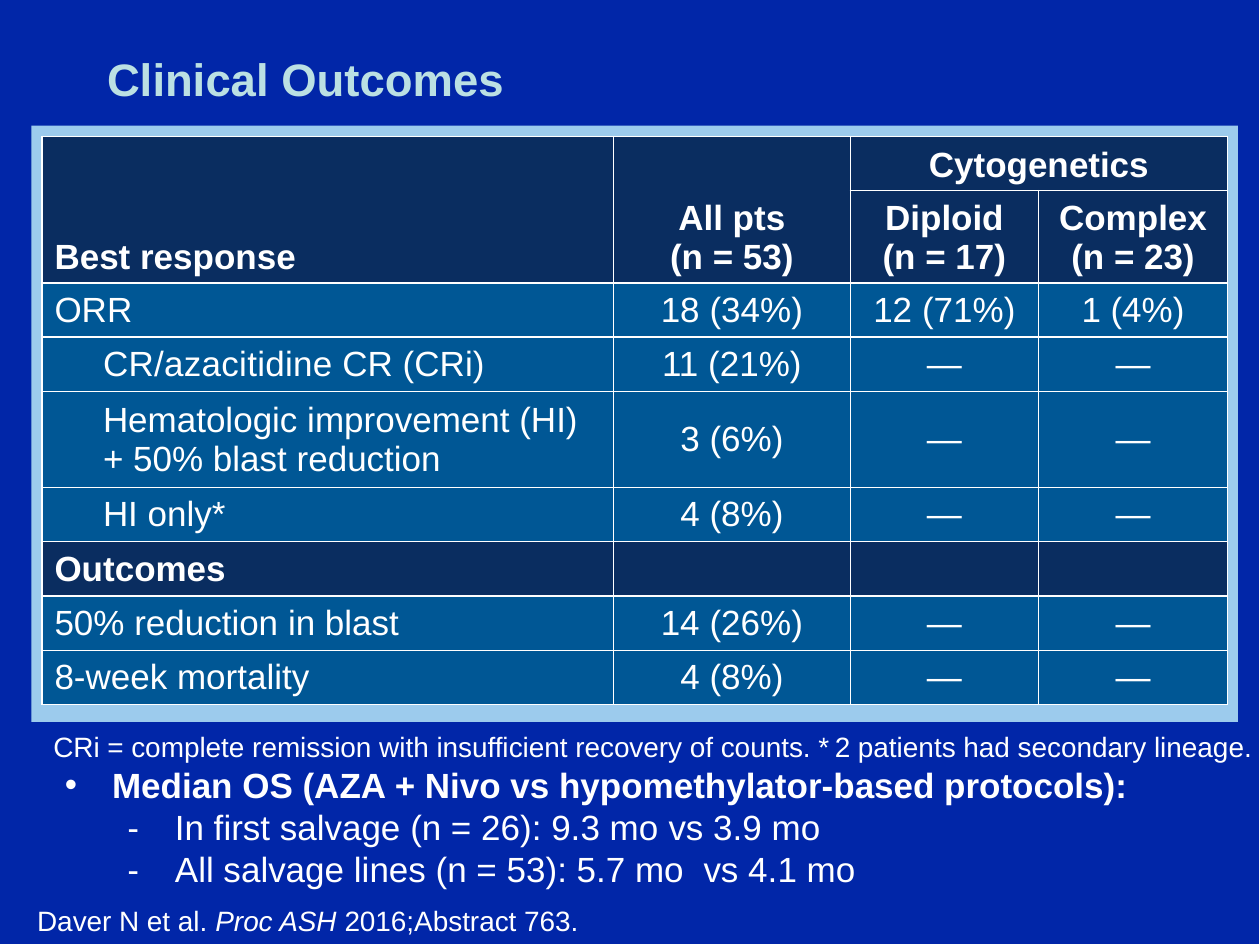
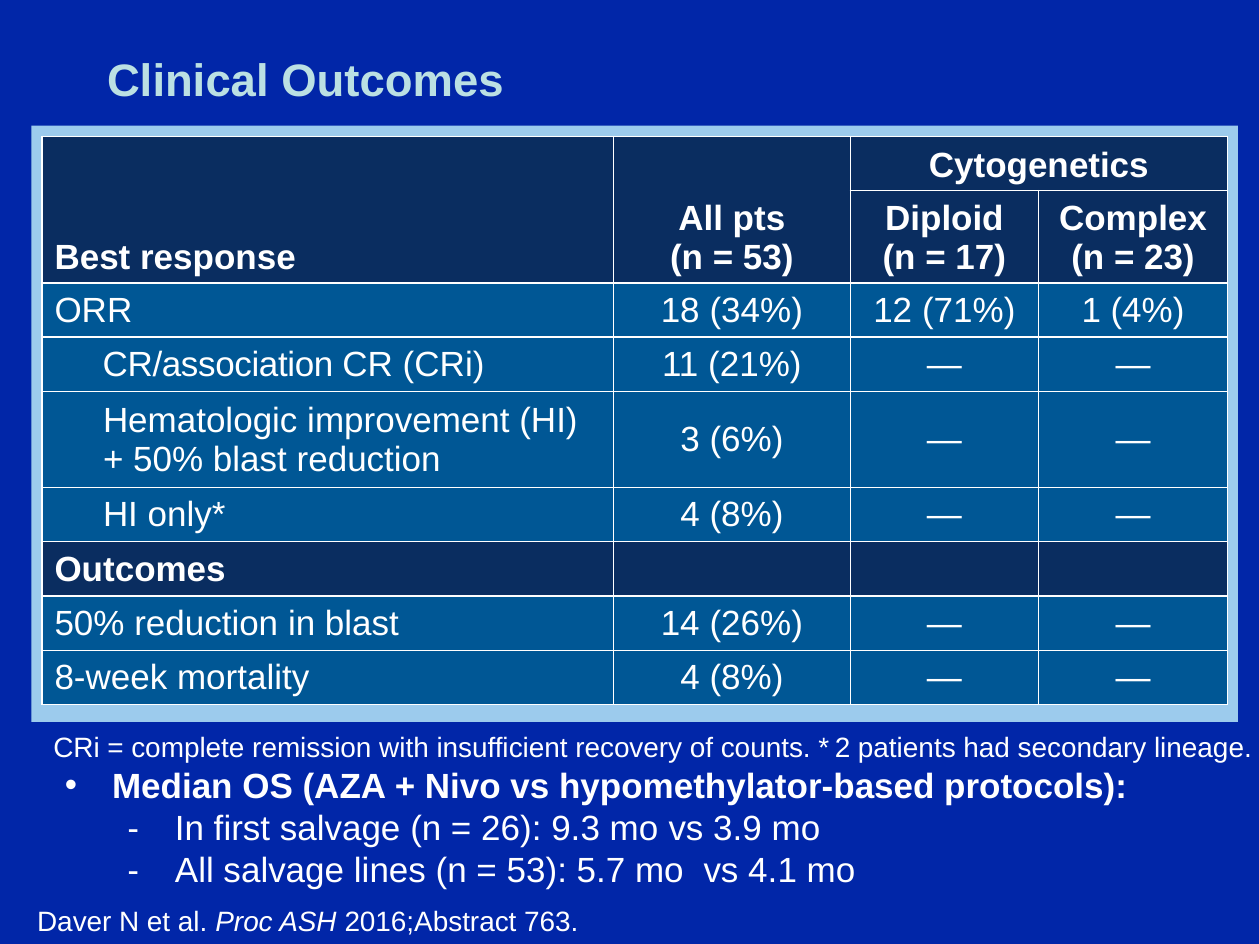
CR/azacitidine: CR/azacitidine -> CR/association (218, 365)
